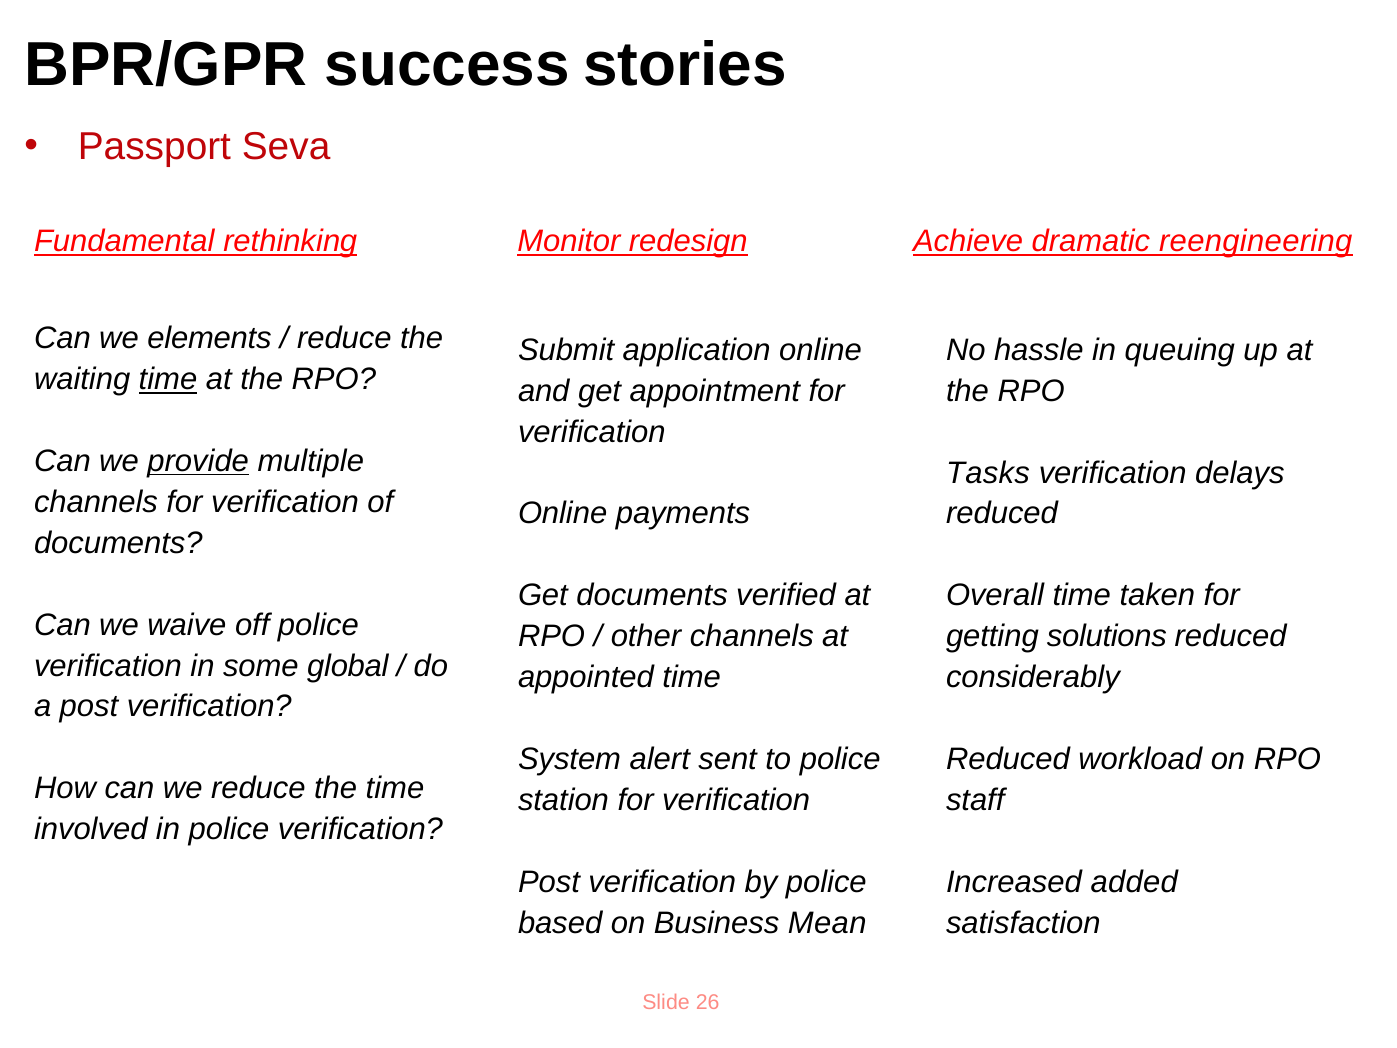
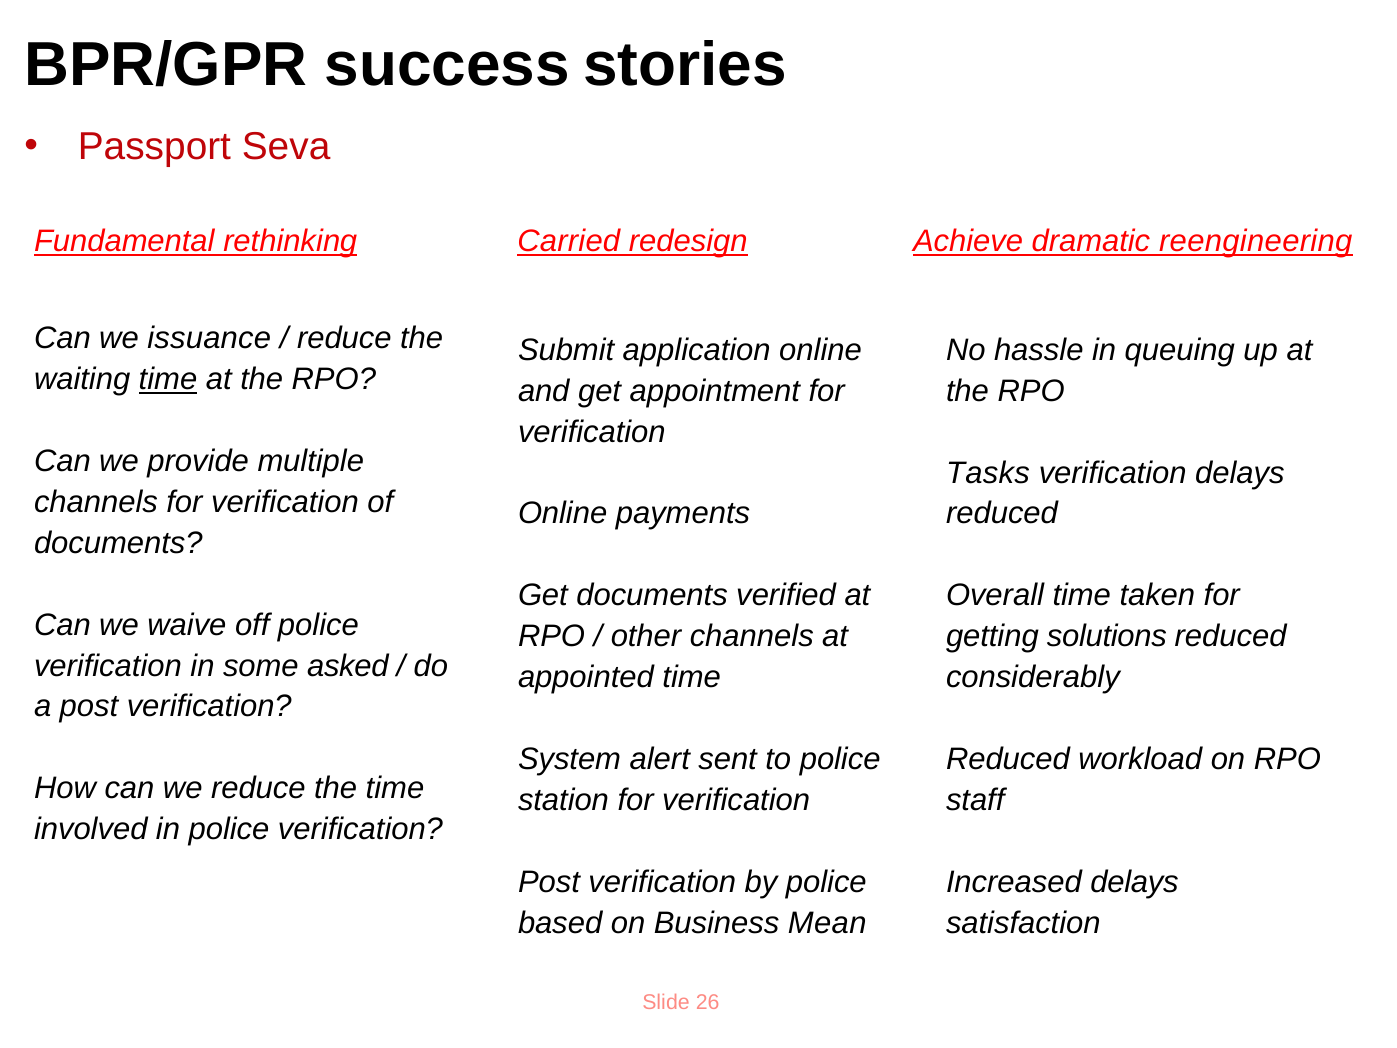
Monitor: Monitor -> Carried (569, 241)
elements: elements -> issuance (209, 338)
provide underline: present -> none (198, 461)
global: global -> asked (348, 666)
Increased added: added -> delays (1134, 882)
